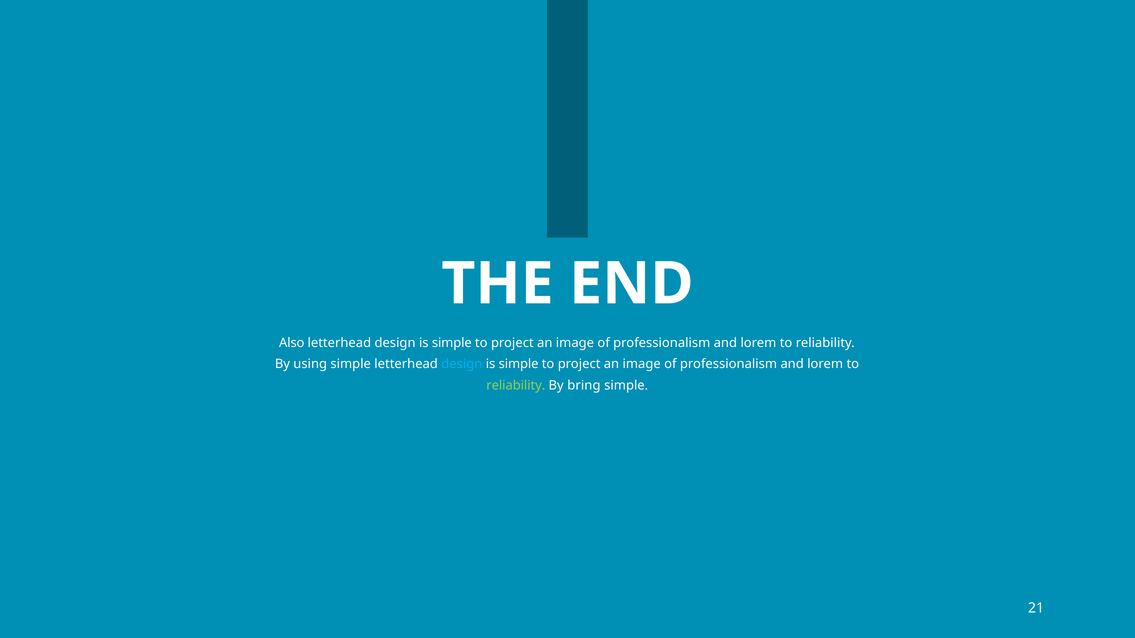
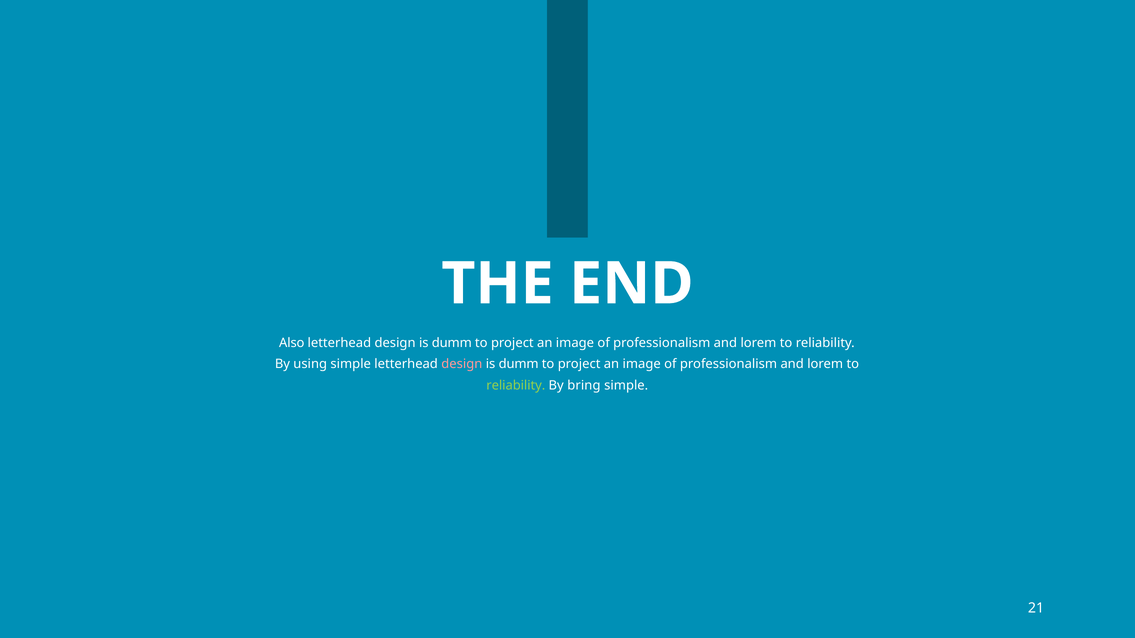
simple: simple -> dumm (452, 343)
design colour: light blue -> pink (462, 364)
simple: simple -> dumm (519, 364)
